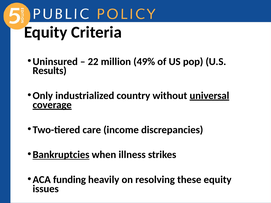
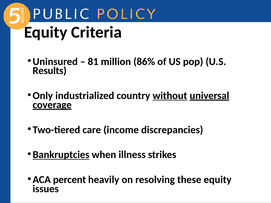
22: 22 -> 81 (93, 62)
49%: 49% -> 86% (144, 62)
without underline: none -> present (170, 96)
funding: funding -> percent (69, 180)
